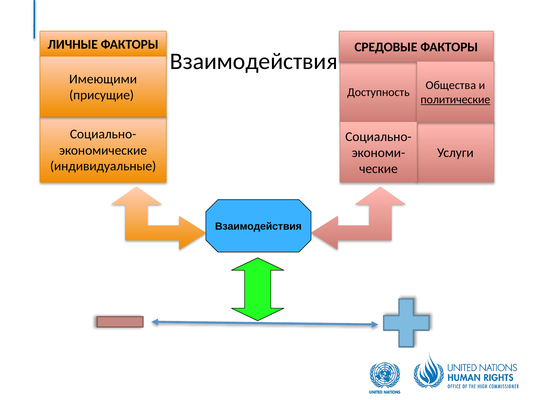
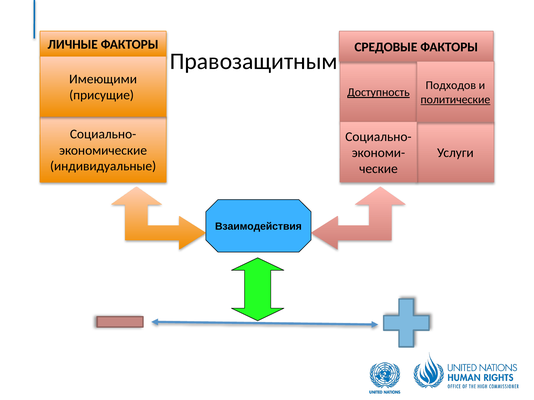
Взаимодействия: Взаимодействия -> Правозащитным (254, 62)
Общества: Общества -> Подходов (451, 85)
Доступность underline: none -> present (378, 93)
